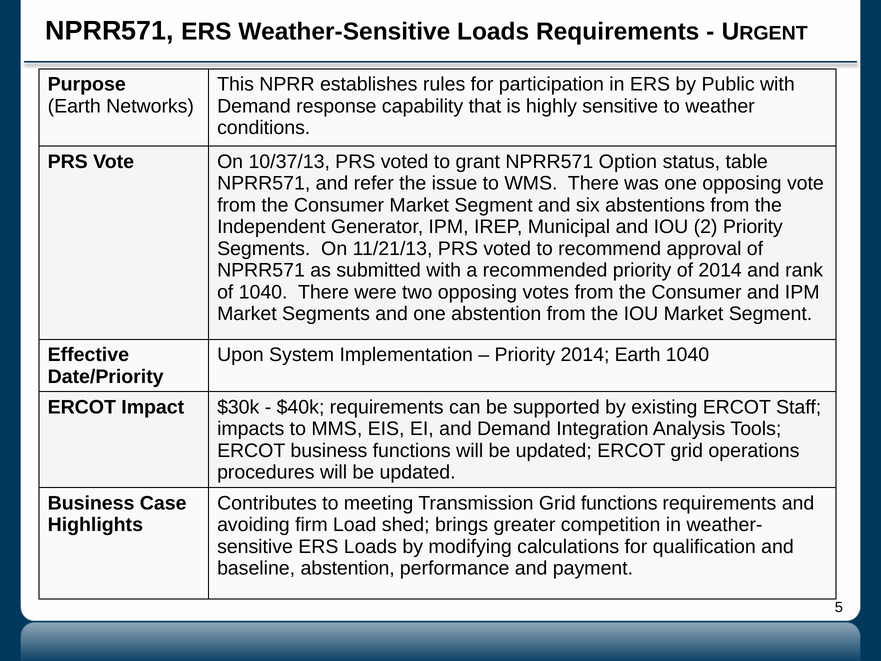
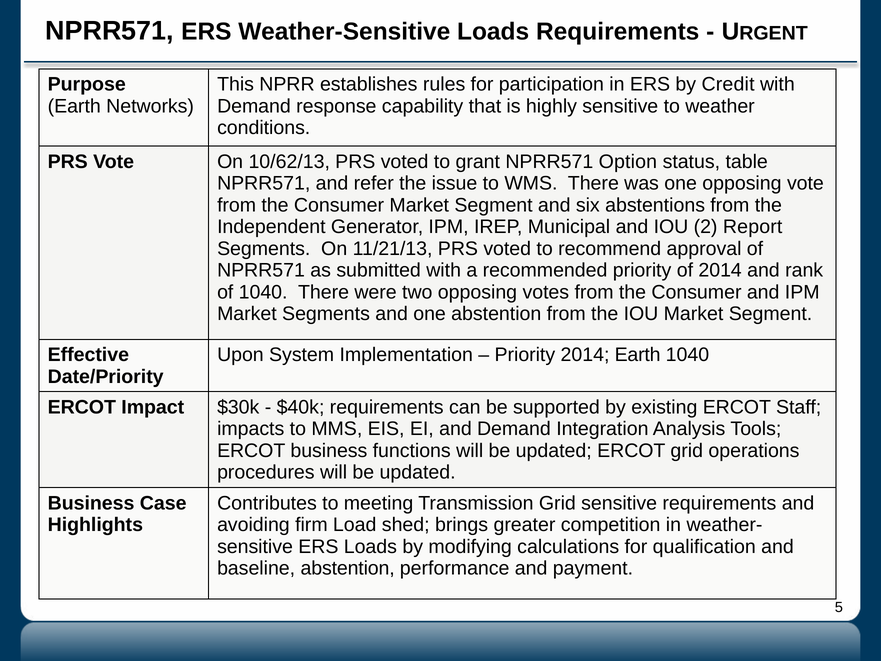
Public: Public -> Credit (728, 84)
10/37/13: 10/37/13 -> 10/62/13 (289, 161)
2 Priority: Priority -> Report (753, 227)
Grid functions: functions -> sensitive (619, 503)
